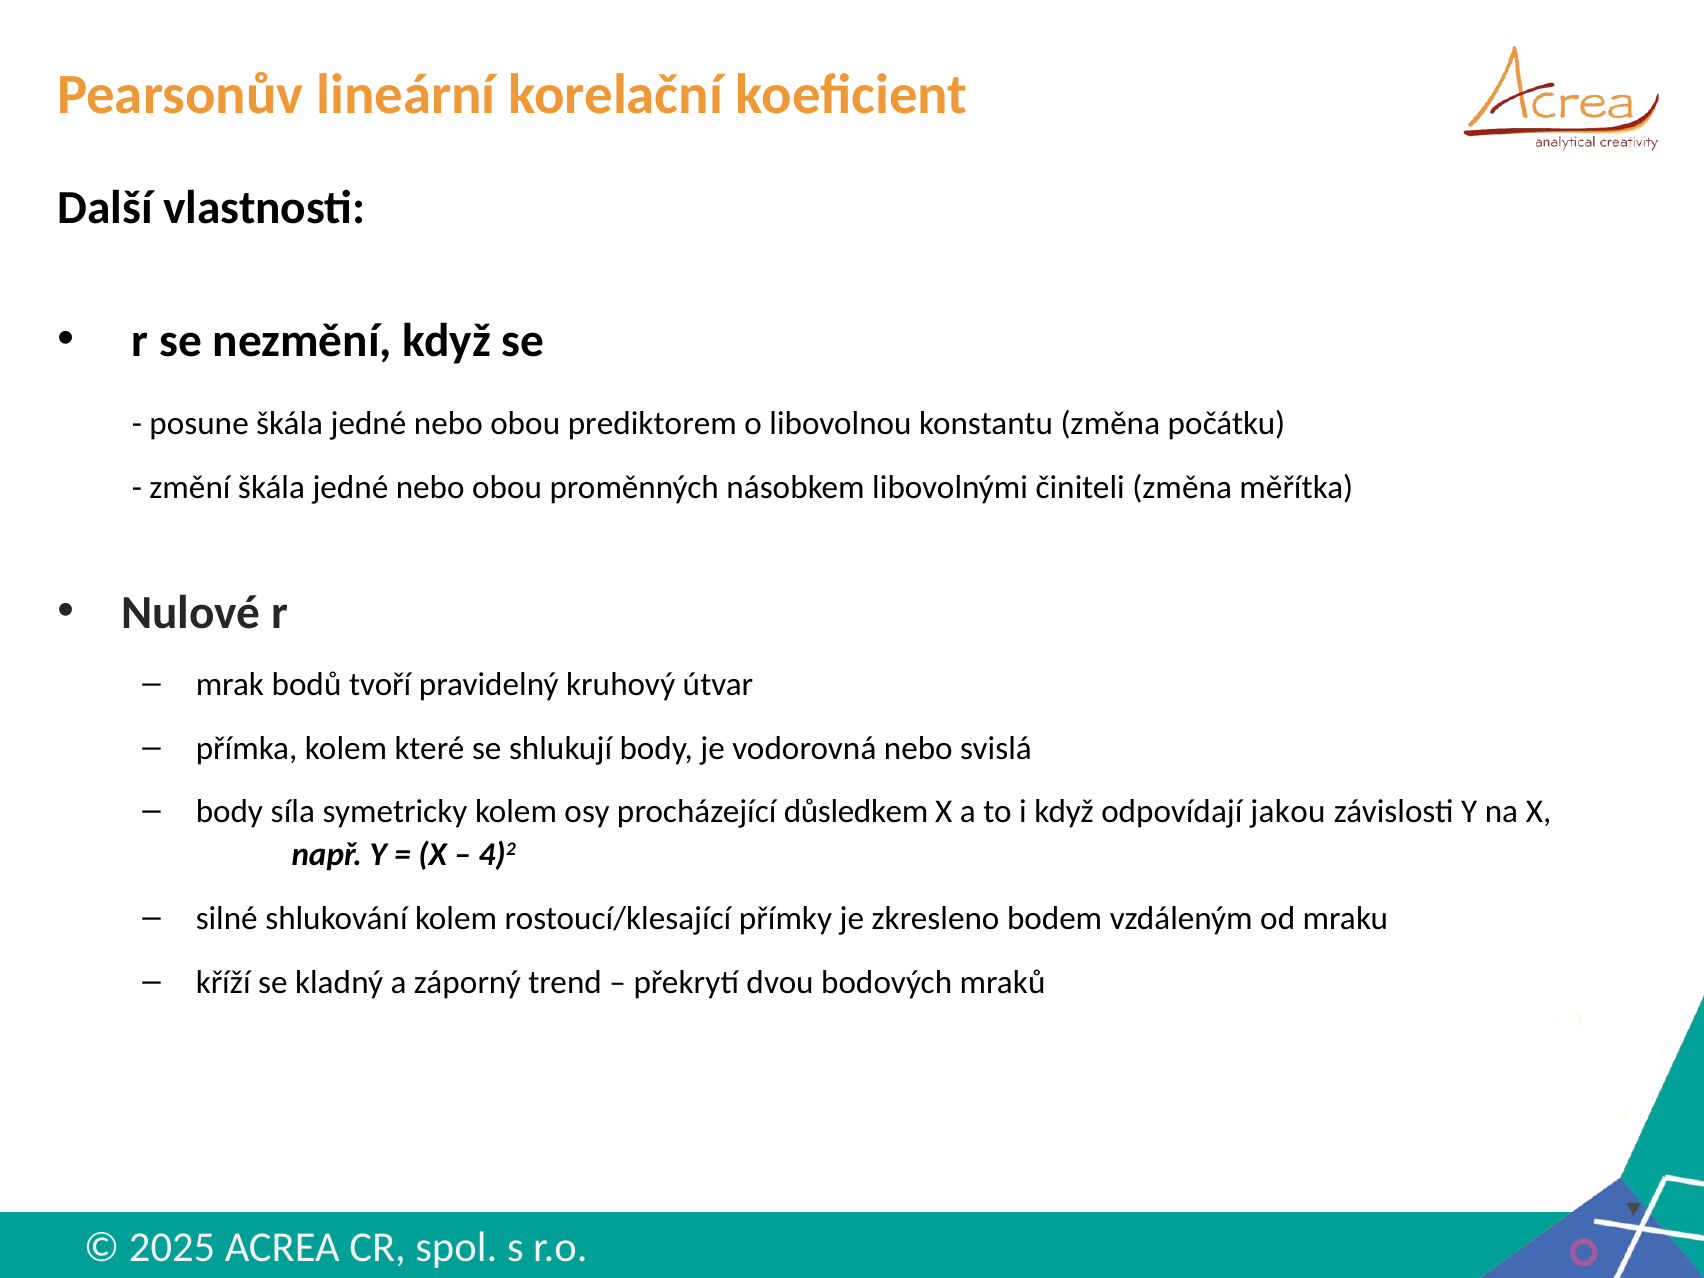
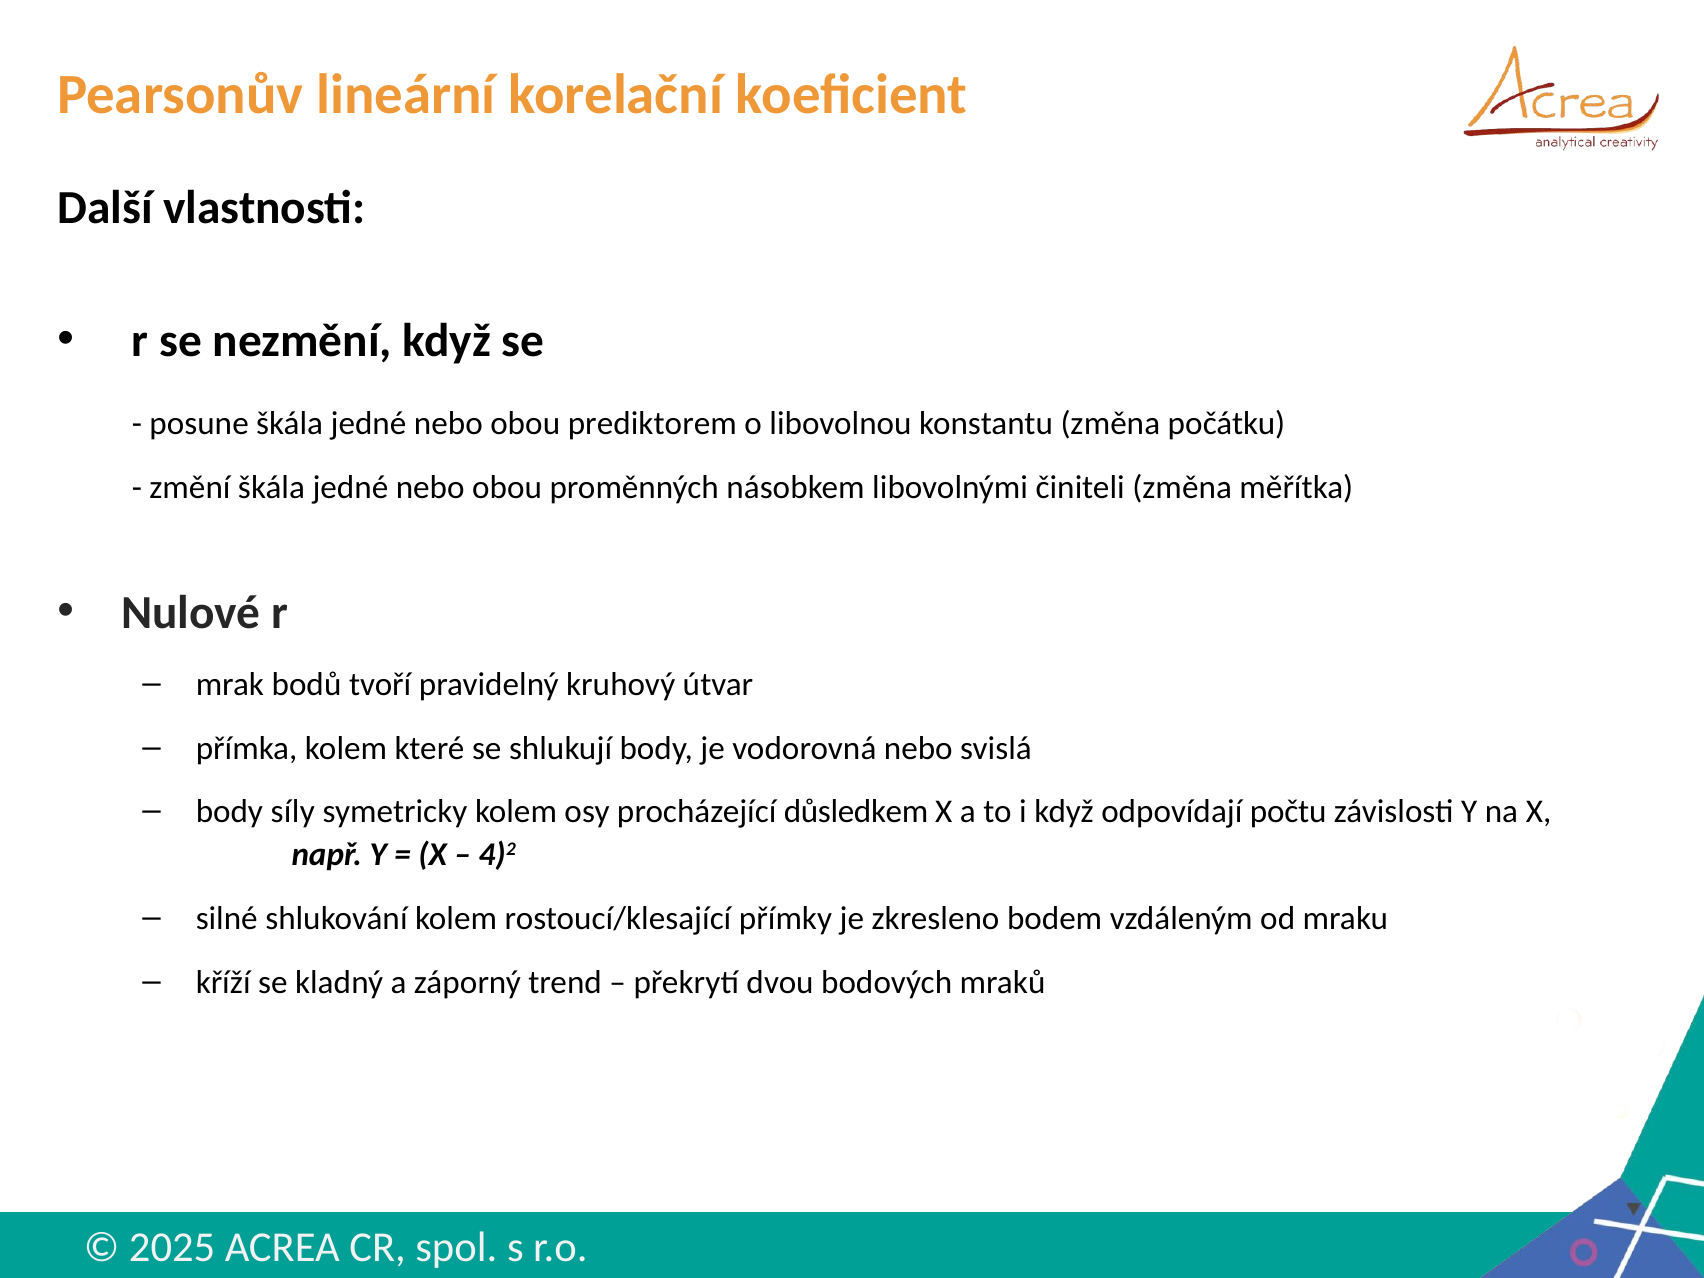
síla: síla -> síly (293, 812)
jakou: jakou -> počtu (1288, 812)
